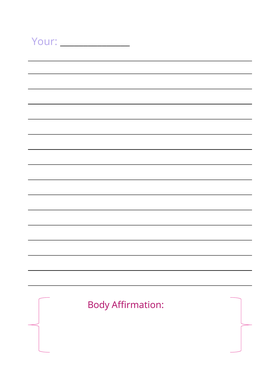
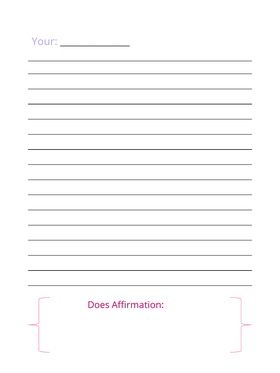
Body: Body -> Does (99, 305)
